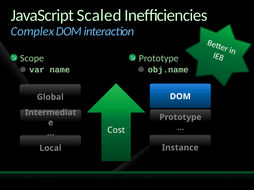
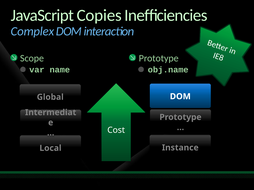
Scaled: Scaled -> Copies (99, 15)
